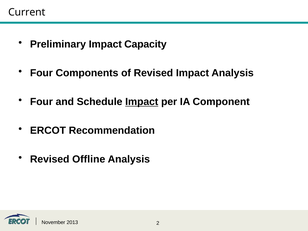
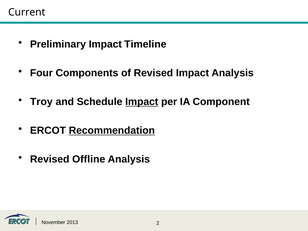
Capacity: Capacity -> Timeline (145, 44)
Four: Four -> Troy (41, 102)
Recommendation underline: none -> present (112, 131)
